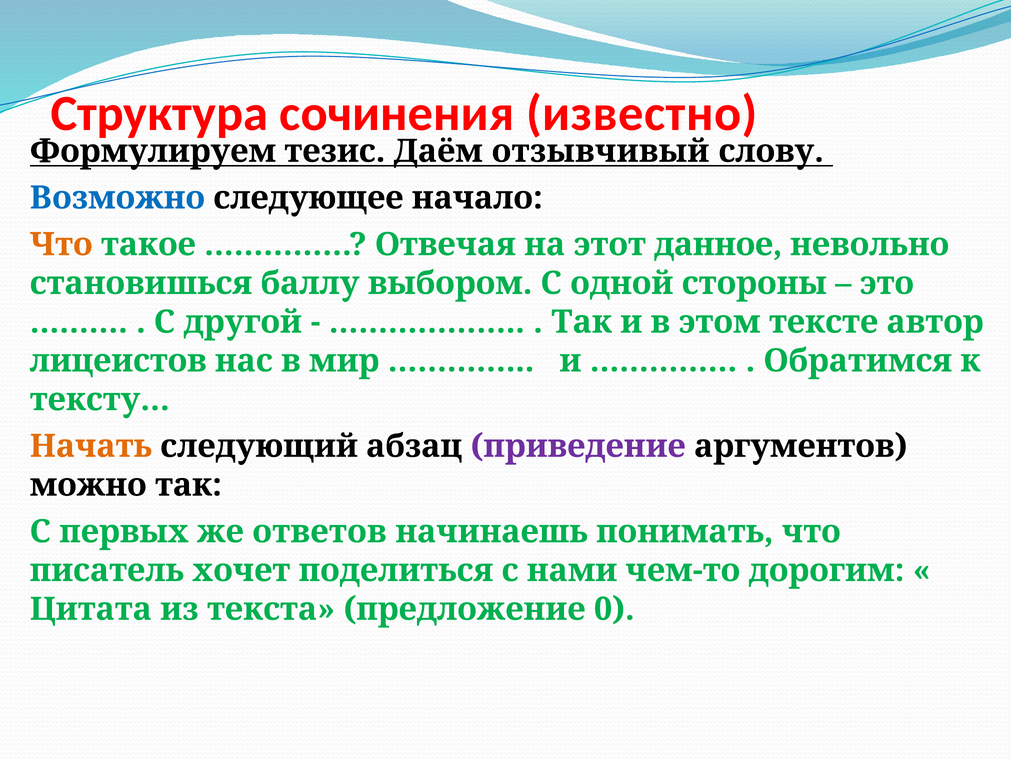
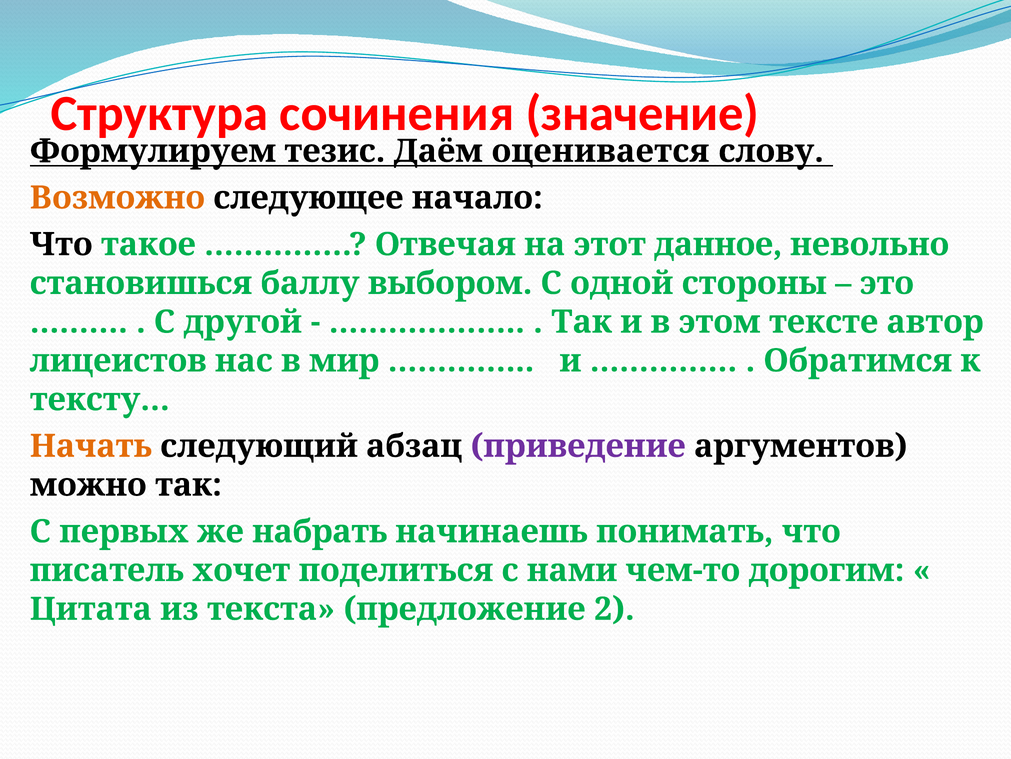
известно: известно -> значение (642, 113)
отзывчивый: отзывчивый -> оценивается (600, 151)
Возможно colour: blue -> orange (117, 198)
Что colour: orange -> black (61, 244)
ответов: ответов -> набрать (320, 531)
0: 0 -> 2 (614, 609)
